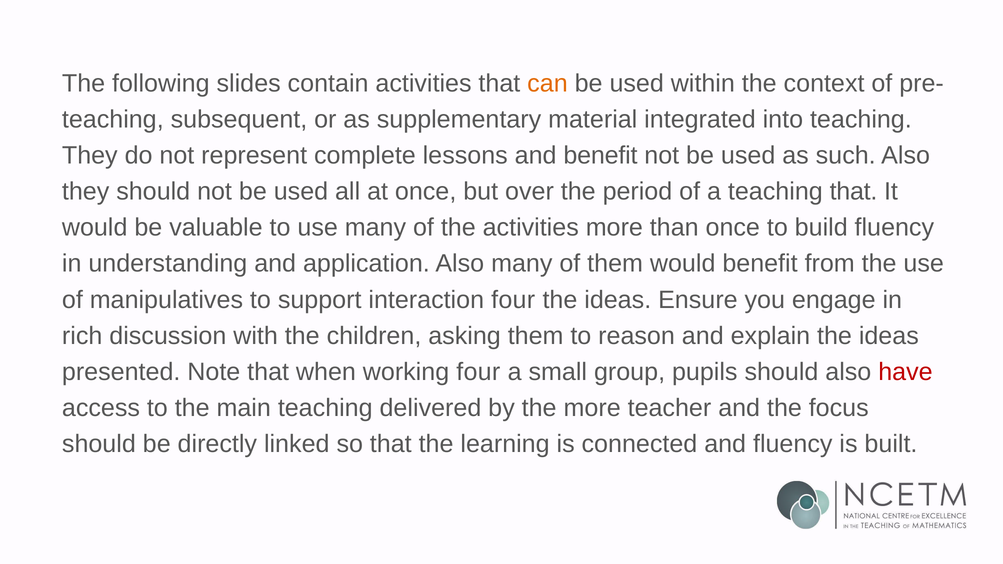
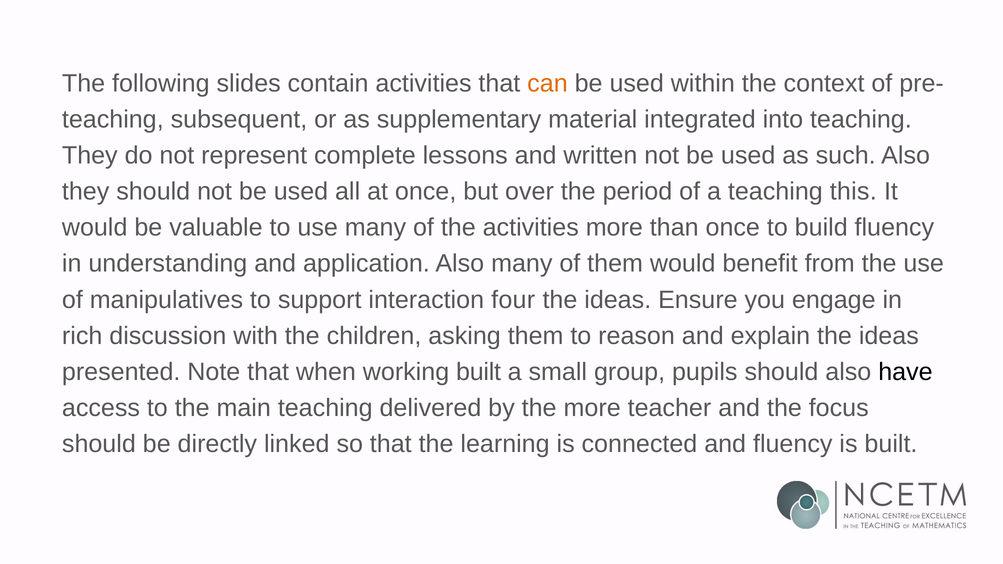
and benefit: benefit -> written (600, 155)
teaching that: that -> this (853, 192)
working four: four -> built (479, 372)
have colour: red -> black (905, 372)
